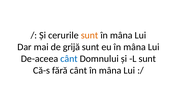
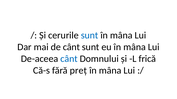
sunt colour: orange -> blue (90, 35)
de grijă: grijă -> cânt (71, 47)
L sunt: sunt -> frică (147, 59)
fără cânt: cânt -> preț (78, 71)
